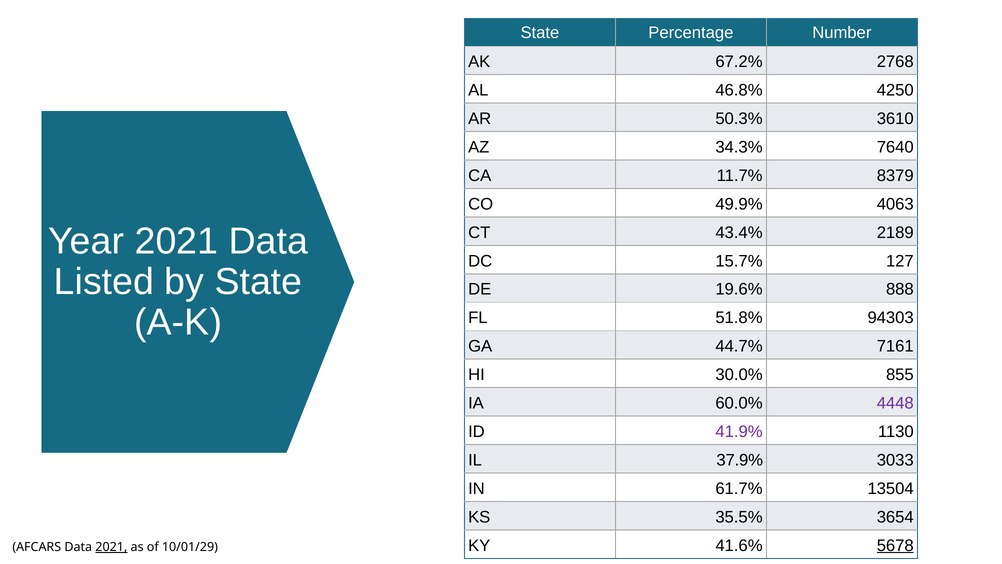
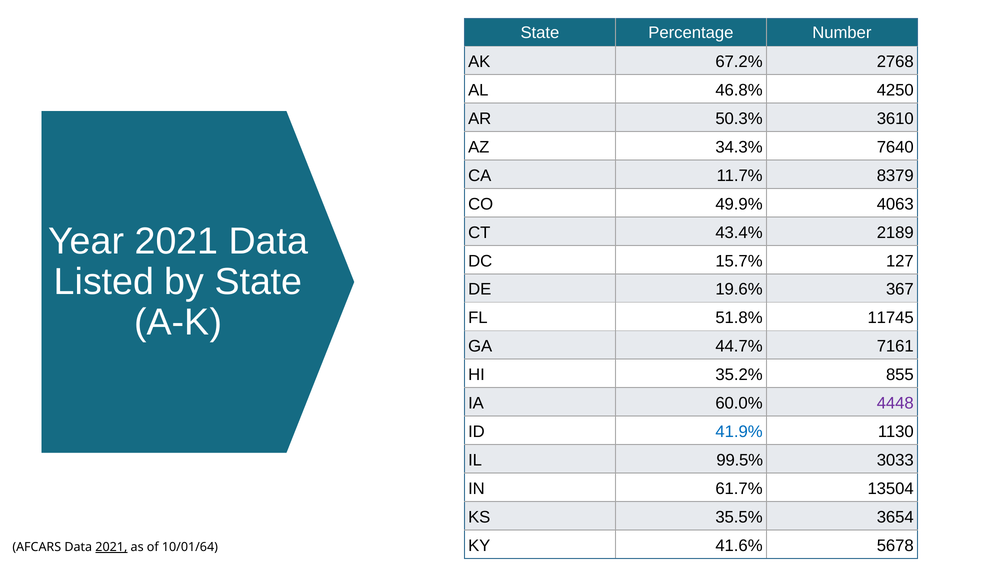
888: 888 -> 367 (900, 289)
94303: 94303 -> 11745 (891, 318)
30.0%: 30.0% -> 35.2% (739, 375)
41.9% colour: purple -> blue (739, 431)
37.9%: 37.9% -> 99.5% (740, 460)
5678 underline: present -> none (895, 545)
10/01/29: 10/01/29 -> 10/01/64 (190, 547)
